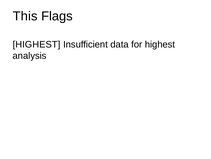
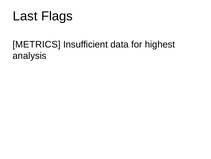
This: This -> Last (25, 16)
HIGHEST: HIGHEST -> METRICS (37, 44)
